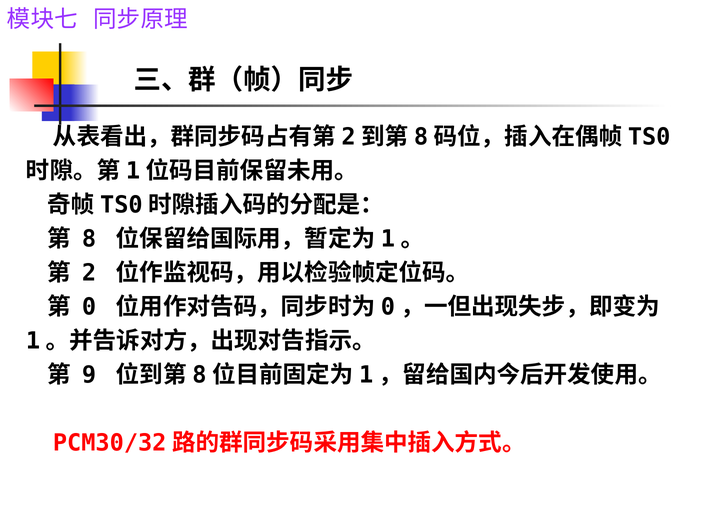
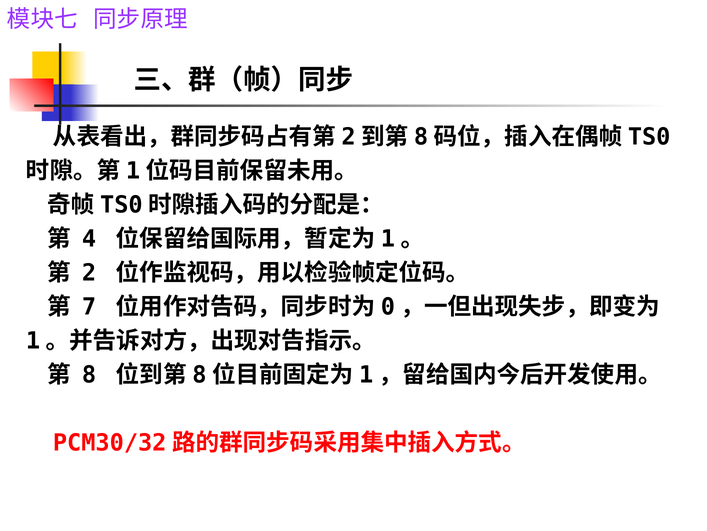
8: 8 -> 4 (89, 239)
0: 0 -> 7 (89, 307)
9: 9 -> 8 (89, 374)
